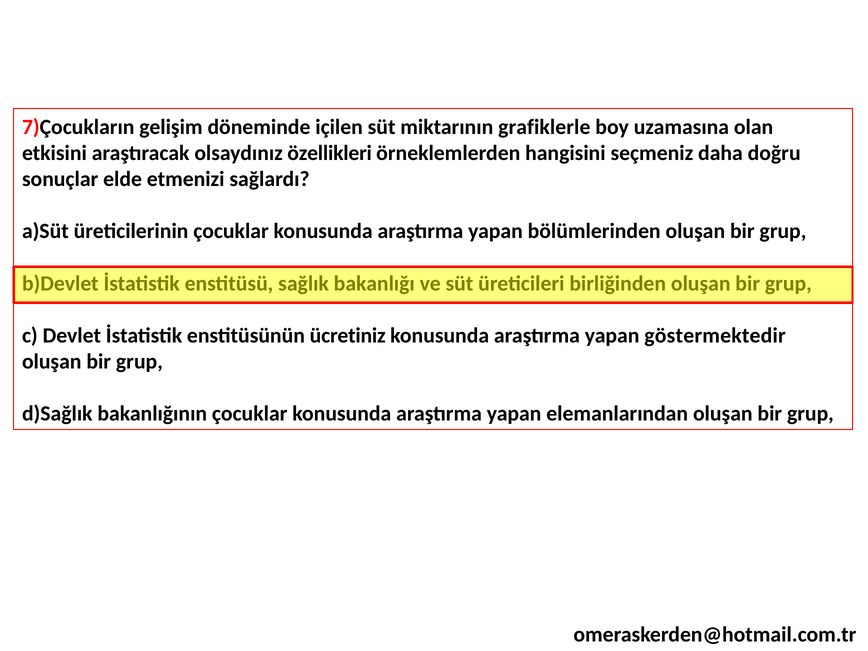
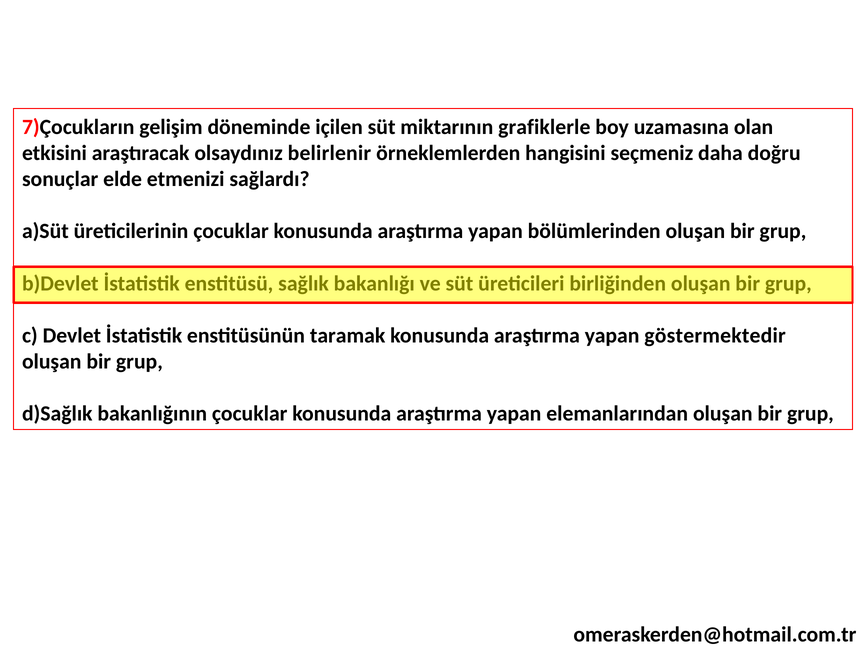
özellikleri: özellikleri -> belirlenir (329, 153)
ücretiniz: ücretiniz -> taramak (348, 335)
